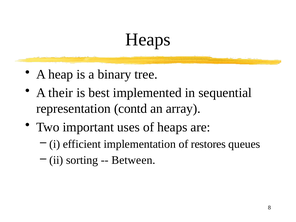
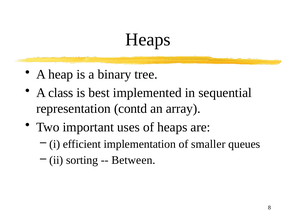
their: their -> class (61, 93)
restores: restores -> smaller (208, 144)
